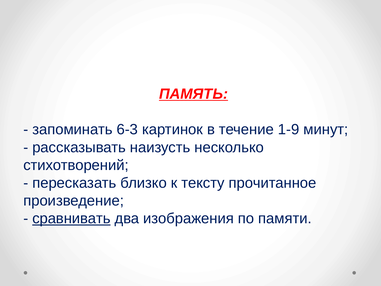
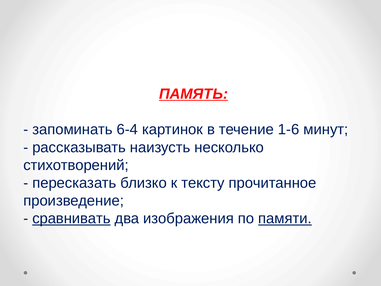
6-3: 6-3 -> 6-4 (127, 129)
1-9: 1-9 -> 1-6 (289, 129)
памяти underline: none -> present (285, 218)
